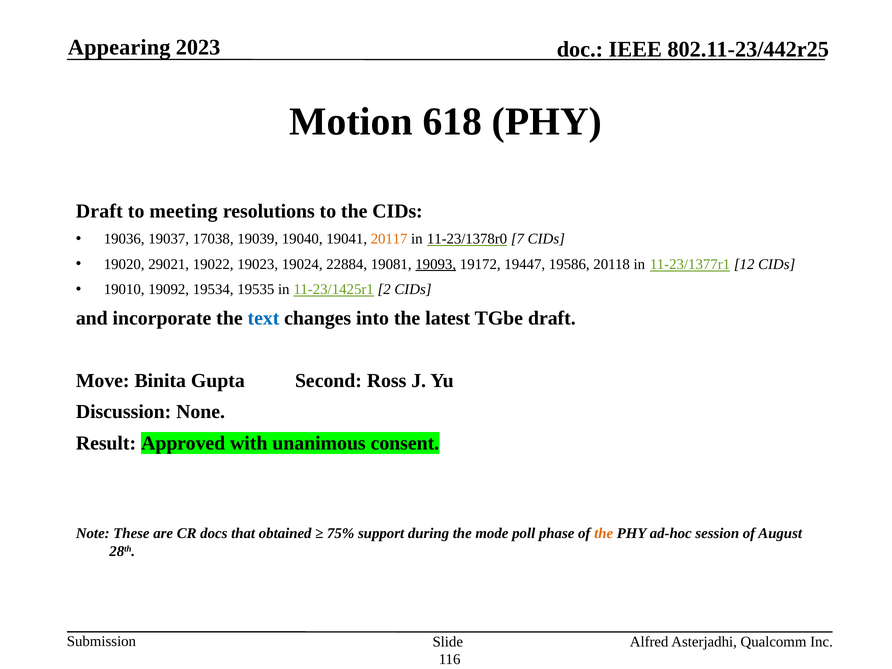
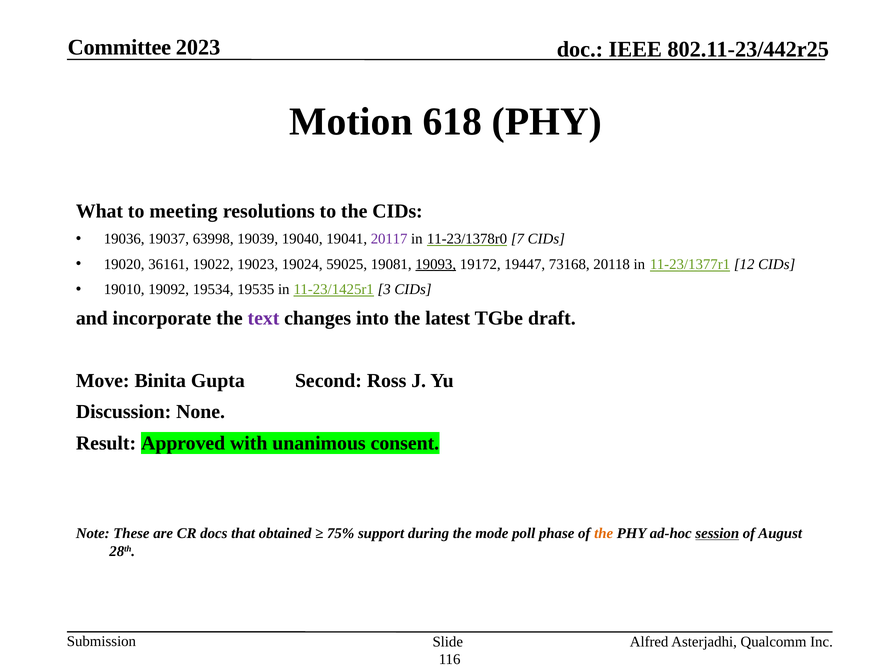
Appearing: Appearing -> Committee (119, 47)
Draft: Draft -> What (99, 211)
17038: 17038 -> 63998 (213, 239)
20117 colour: orange -> purple (389, 239)
29021: 29021 -> 36161 (169, 264)
22884: 22884 -> 59025 (347, 264)
19586: 19586 -> 73168 (569, 264)
2: 2 -> 3 (384, 289)
text colour: blue -> purple (263, 318)
session underline: none -> present (717, 533)
